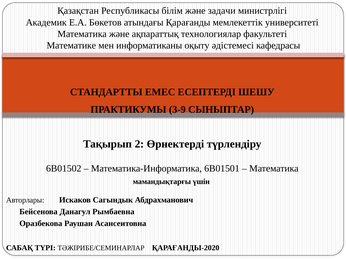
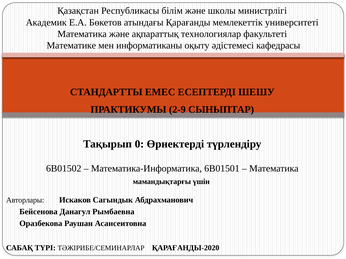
задачи: задачи -> школы (222, 11)
3-9: 3-9 -> 2-9 (177, 110)
2: 2 -> 0 (139, 144)
